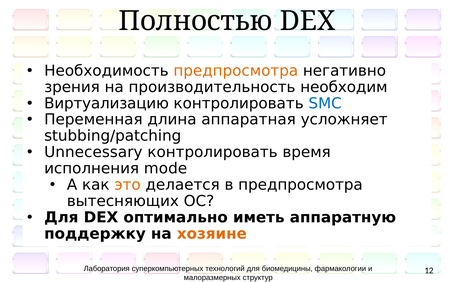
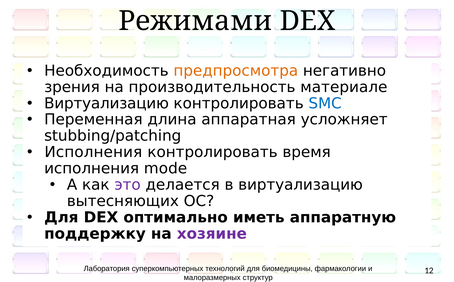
Полностью: Полностью -> Режимами (195, 21)
необходим: необходим -> материале (344, 87)
Unnecessary: Unnecessary -> Исполнения (93, 153)
это colour: orange -> purple (128, 185)
в предпросмотра: предпросмотра -> виртуализацию (301, 185)
хозяине colour: orange -> purple (212, 234)
